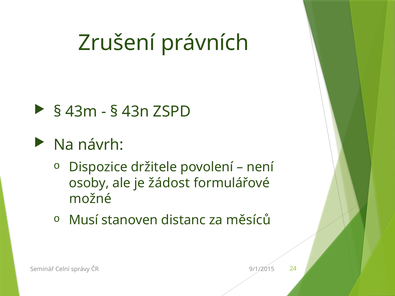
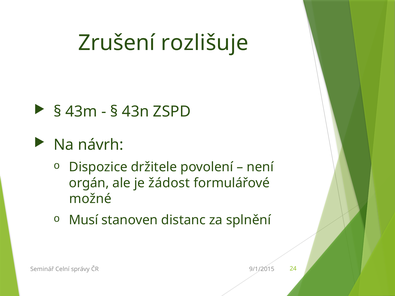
právních: právních -> rozlišuje (205, 43)
osoby: osoby -> orgán (89, 183)
měsíců: měsíců -> splnění (249, 220)
